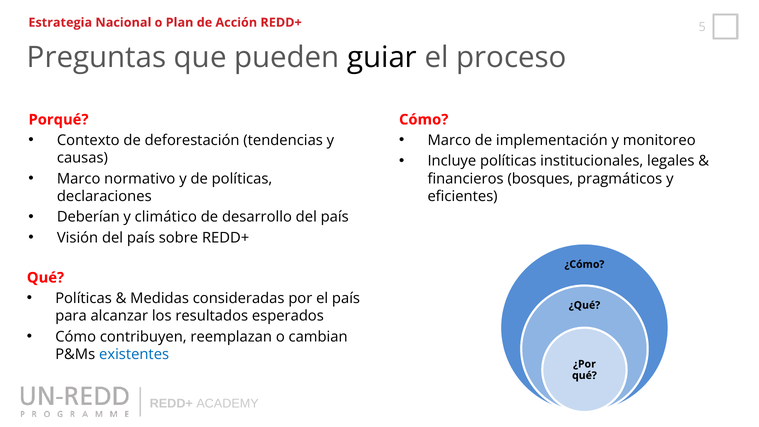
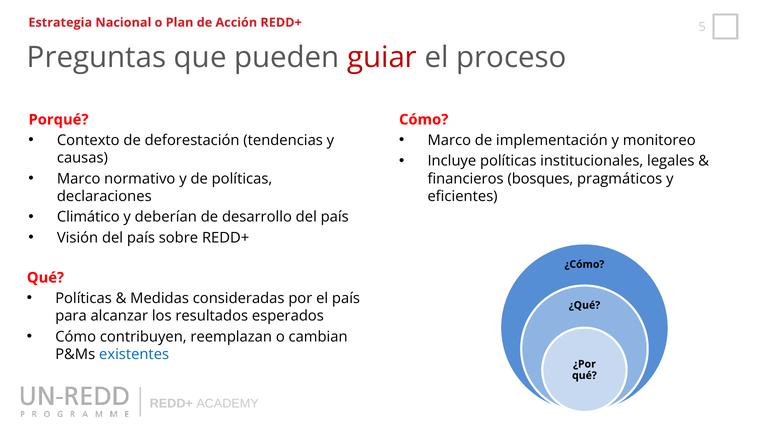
guiar colour: black -> red (382, 58)
Deberían: Deberían -> Climático (88, 217)
climático: climático -> deberían (166, 217)
